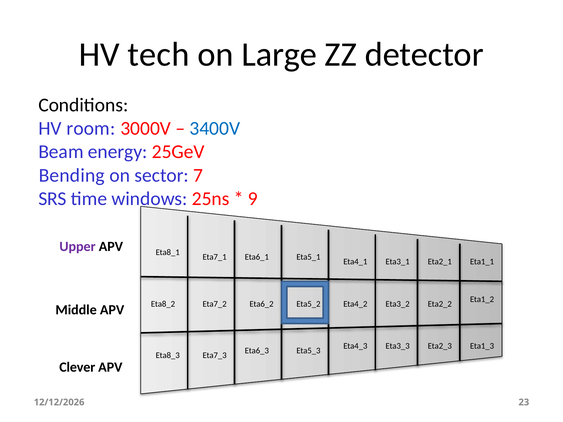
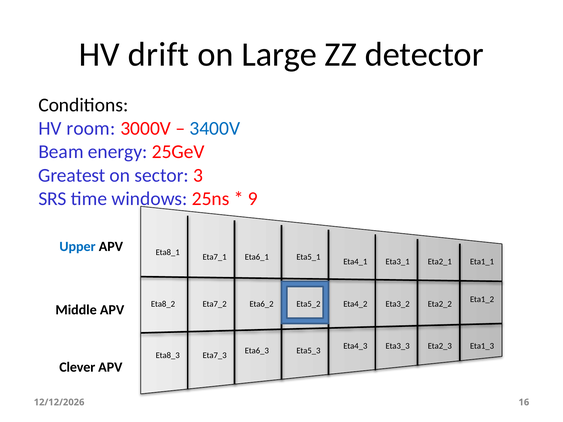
tech: tech -> drift (158, 55)
Bending: Bending -> Greatest (72, 175)
7: 7 -> 3 (198, 175)
Upper colour: purple -> blue (77, 247)
23: 23 -> 16 (524, 402)
